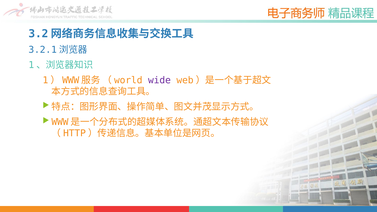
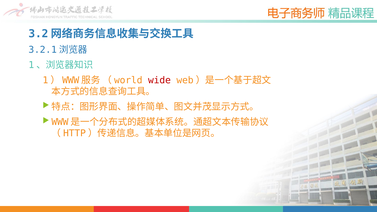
wide colour: purple -> red (159, 80)
